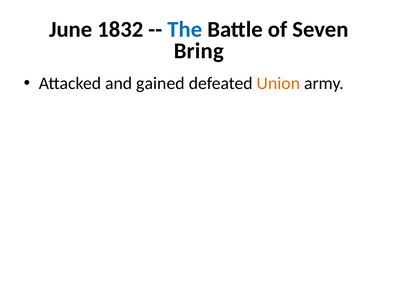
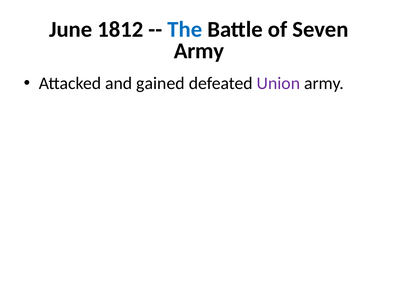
1832: 1832 -> 1812 (120, 29)
Bring: Bring -> Army (199, 51)
Union colour: orange -> purple (278, 83)
